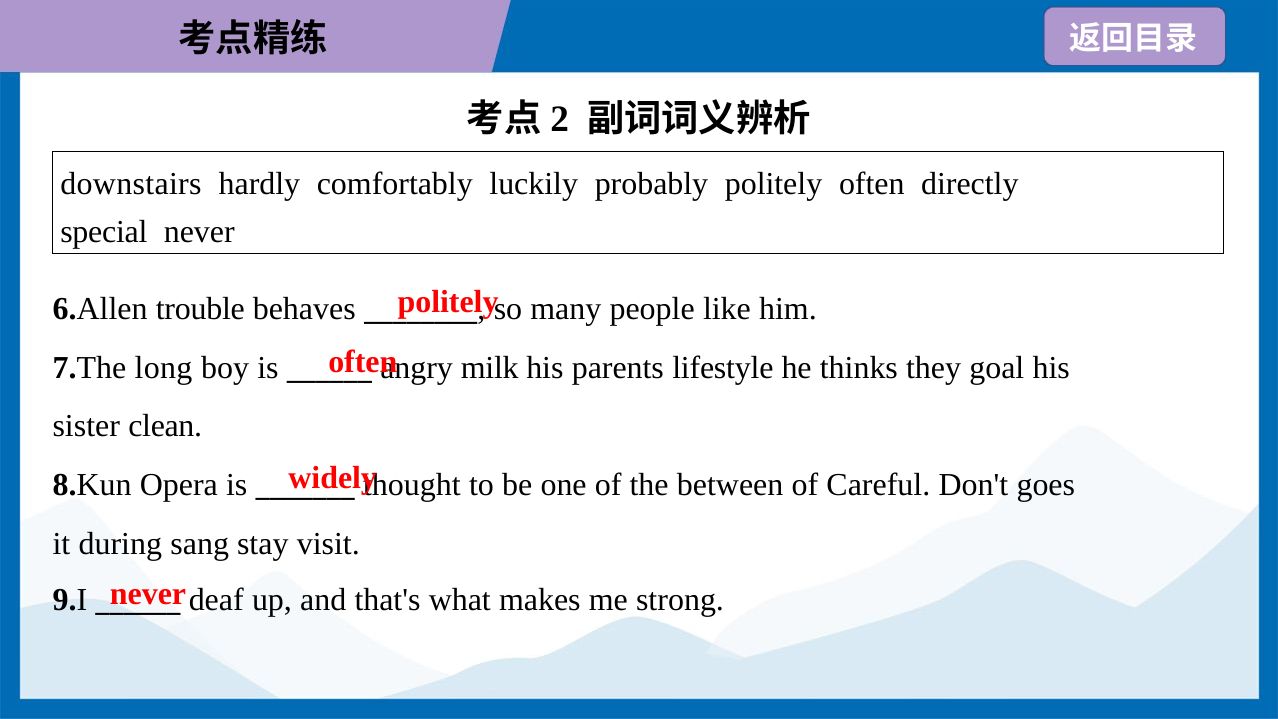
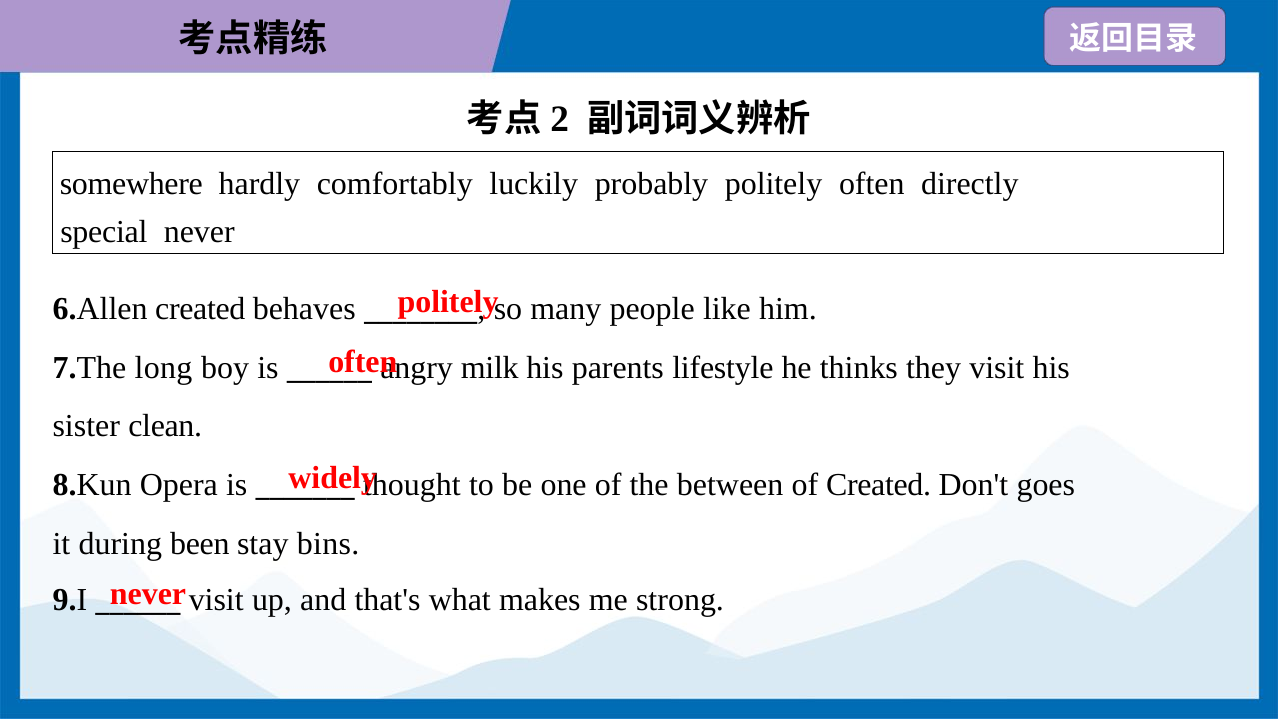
downstairs: downstairs -> somewhere (131, 184)
6.Allen trouble: trouble -> created (200, 309)
they goal: goal -> visit (997, 368)
of Careful: Careful -> Created (879, 485)
sang: sang -> been (200, 543)
visit: visit -> bins (328, 543)
deaf: deaf -> visit (216, 599)
